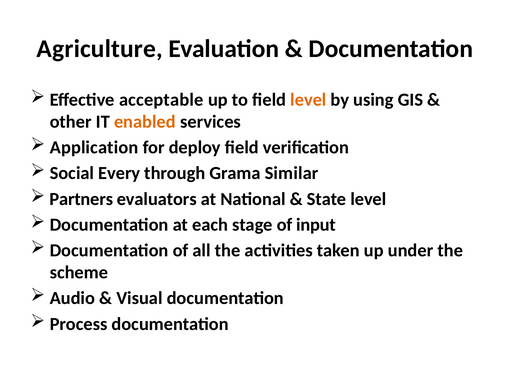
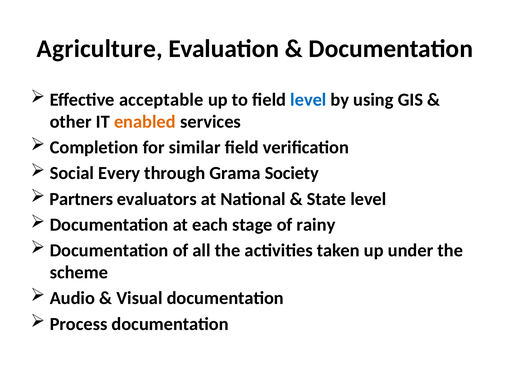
level colour: orange -> blue (308, 100)
Application: Application -> Completion (94, 148)
deploy: deploy -> similar (195, 148)
Similar: Similar -> Society (292, 173)
input: input -> rainy (316, 225)
